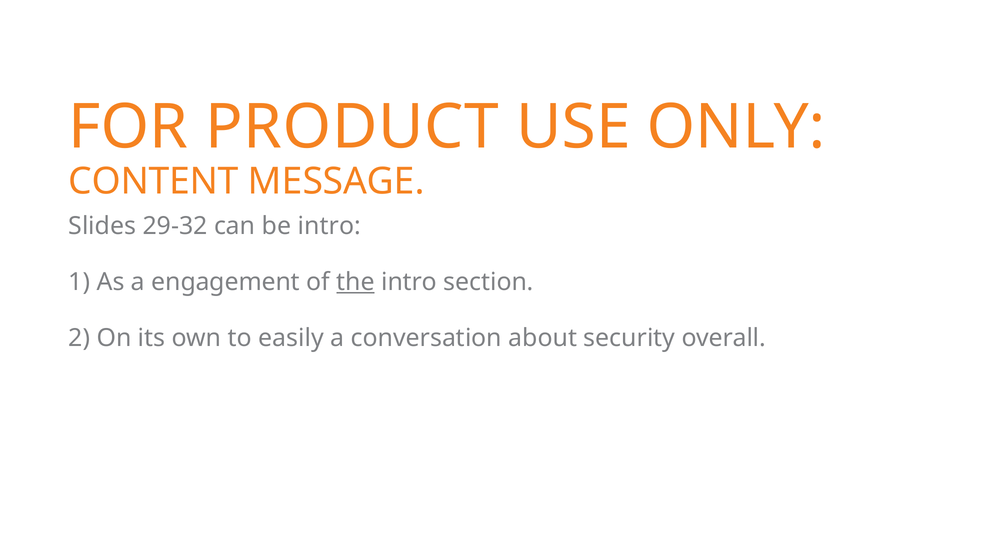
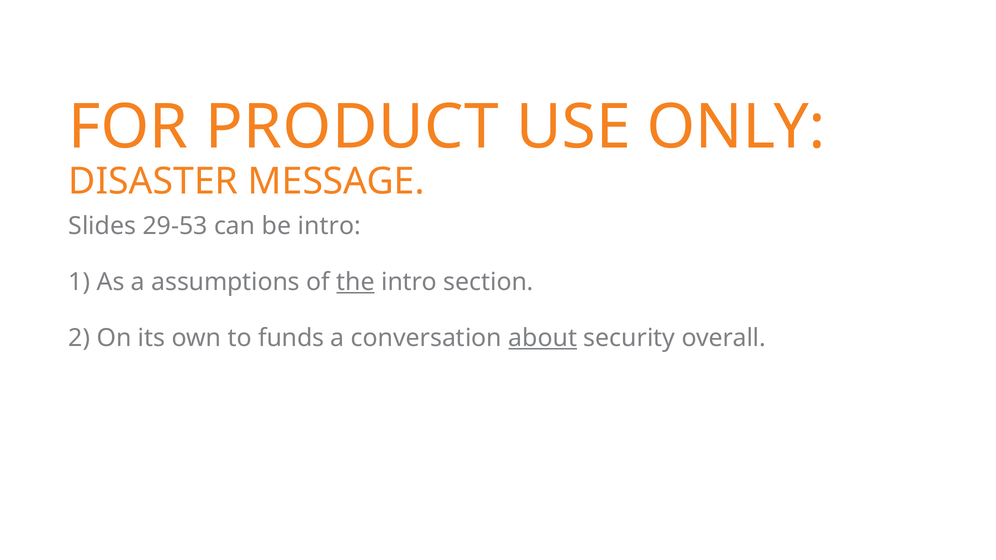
CONTENT: CONTENT -> DISASTER (153, 181)
29-32: 29-32 -> 29-53 (175, 226)
engagement: engagement -> assumptions (226, 282)
easily: easily -> funds (291, 338)
about underline: none -> present (543, 338)
